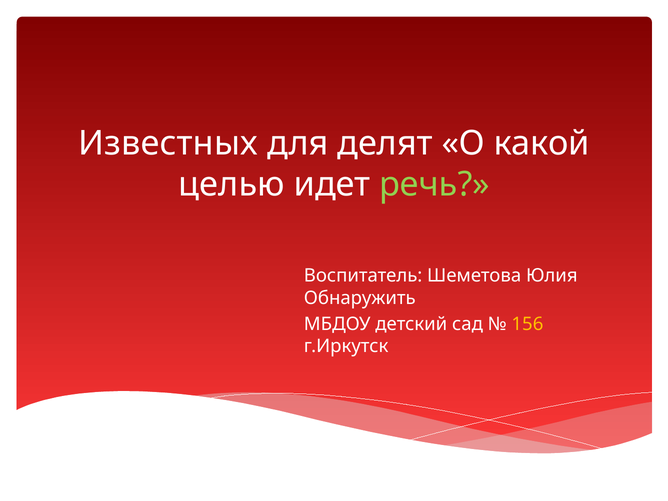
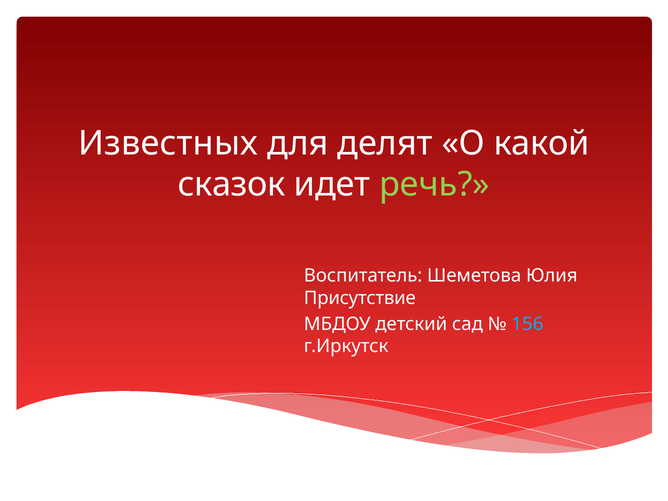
целью: целью -> сказок (232, 184)
Обнаружить: Обнаружить -> Присутствие (360, 298)
156 colour: yellow -> light blue (527, 324)
